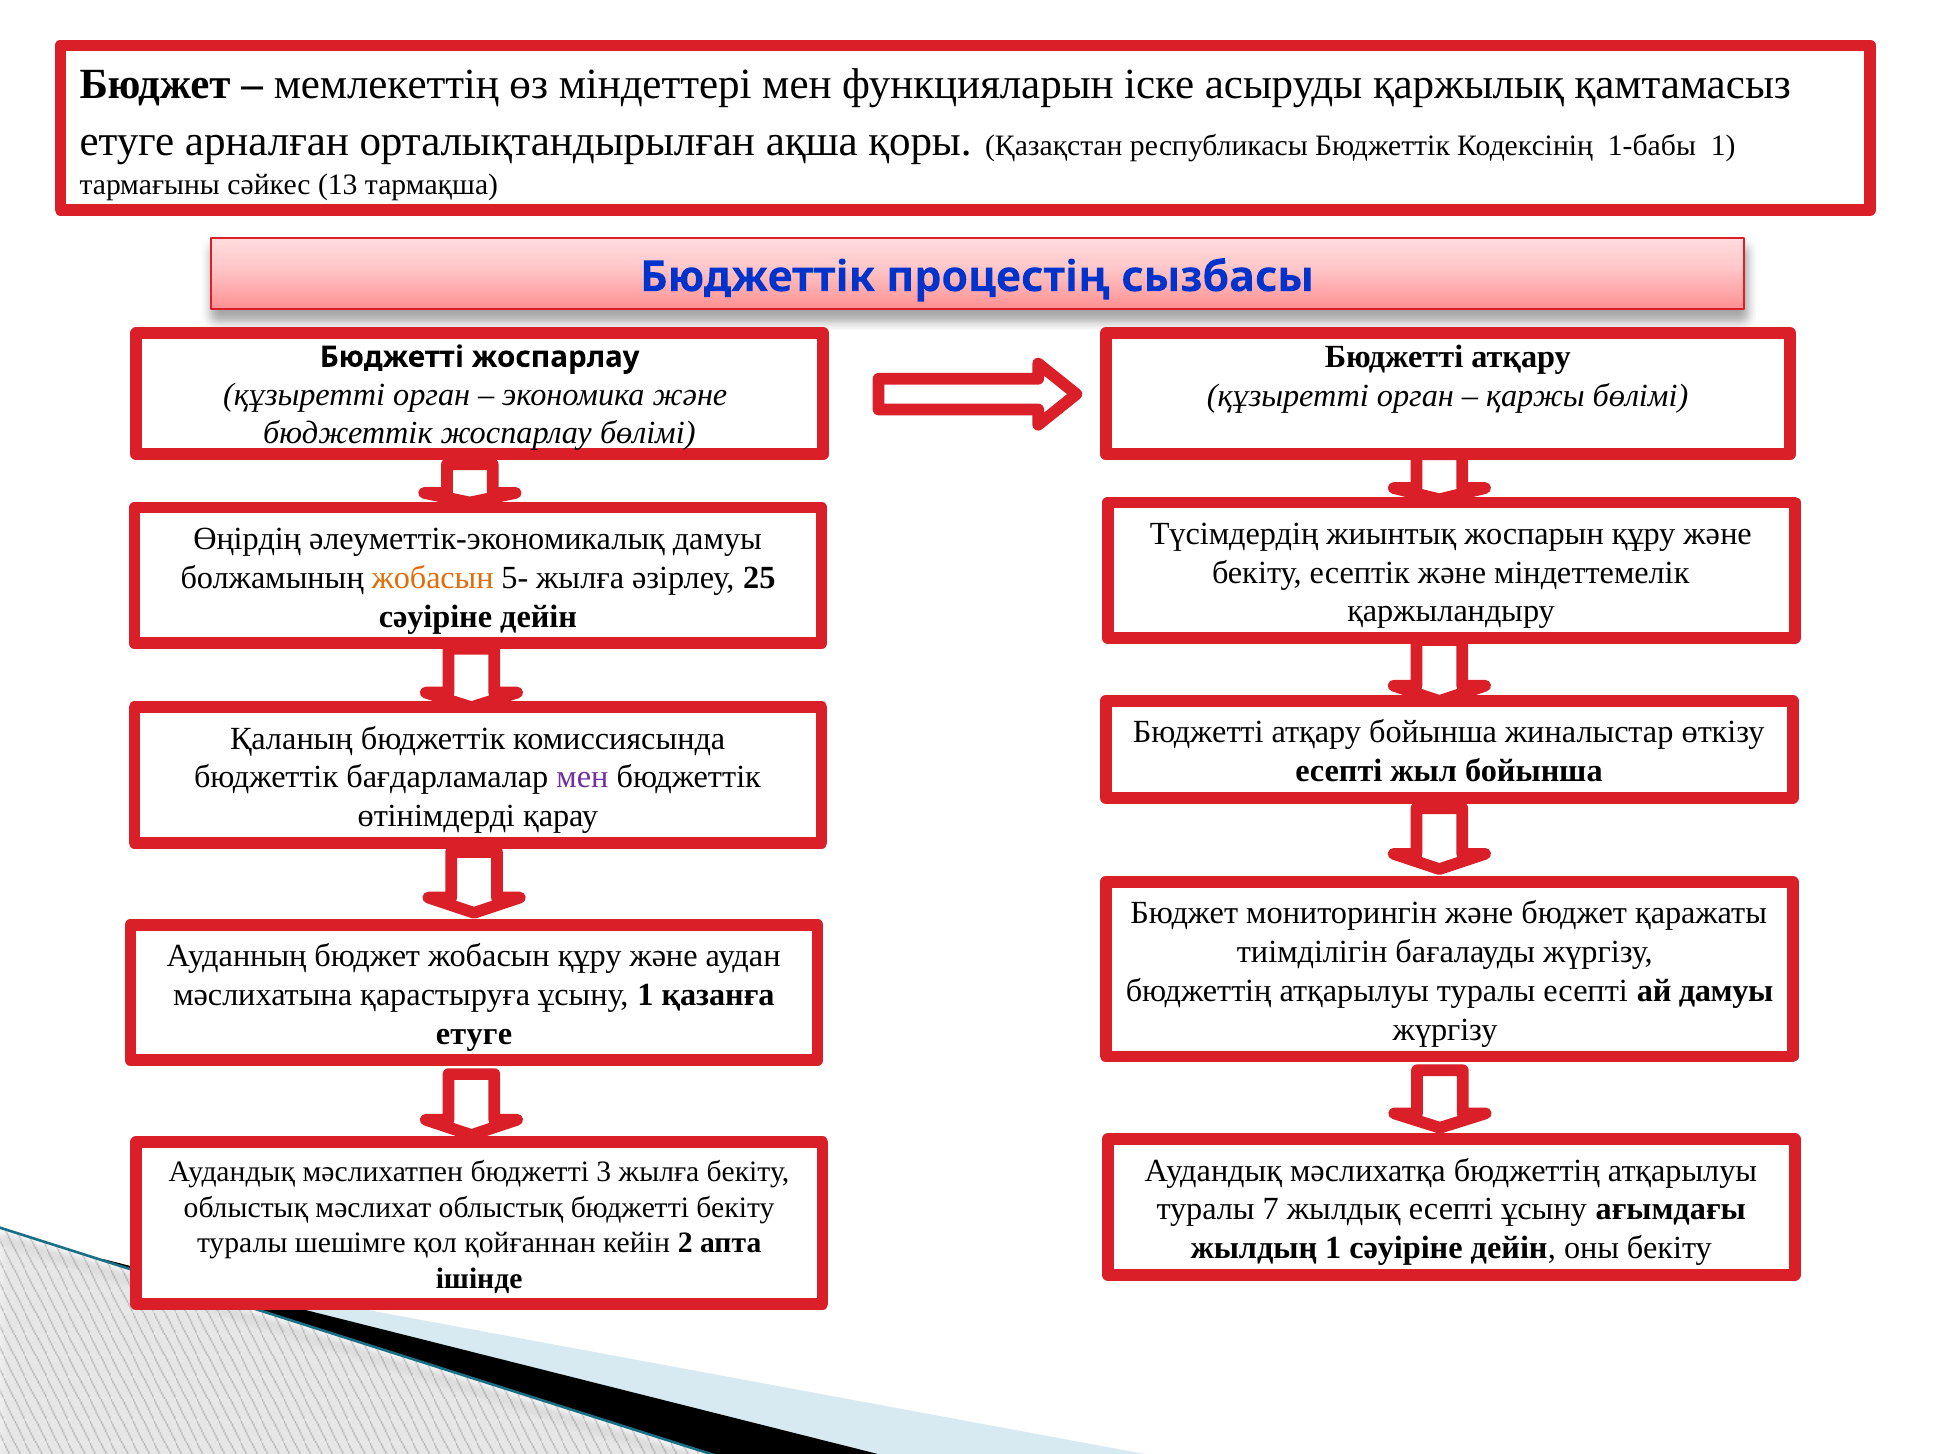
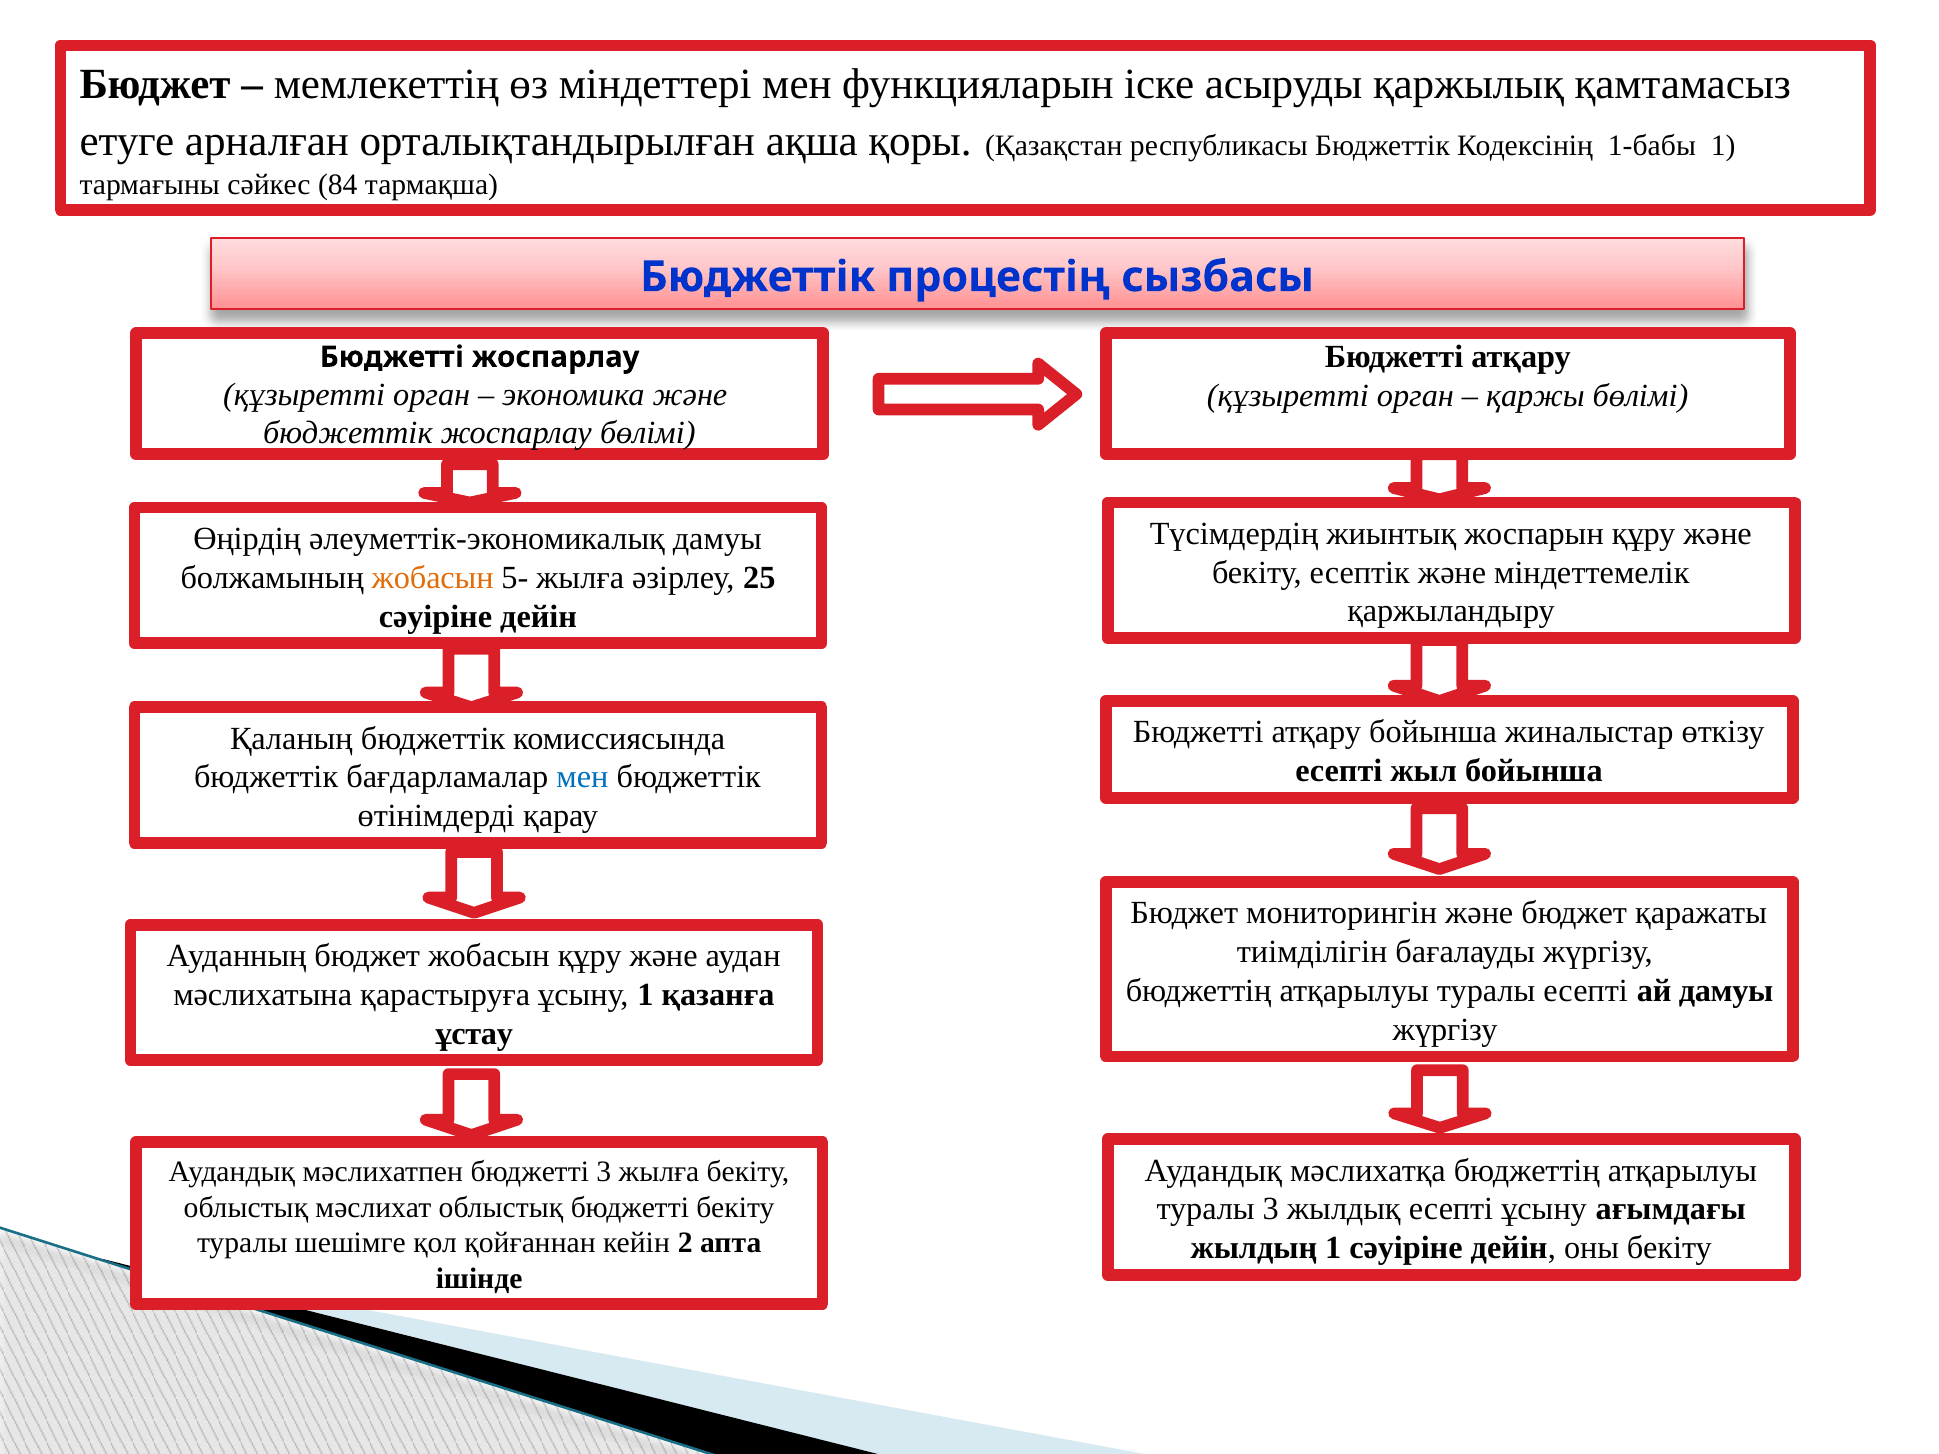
13: 13 -> 84 (338, 185)
мен colour: purple -> blue (582, 777)
етуге: етуге -> ұстау (474, 1034)
туралы 7: 7 -> 3 (1271, 1209)
